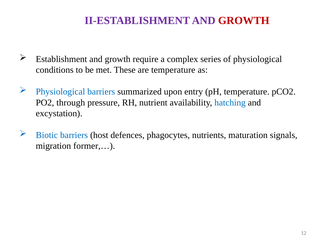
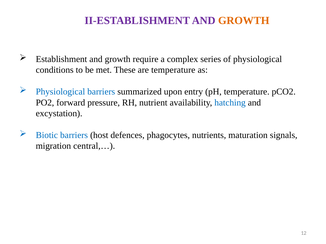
GROWTH colour: red -> orange (244, 21)
through: through -> forward (71, 103)
former,…: former,… -> central,… (94, 146)
